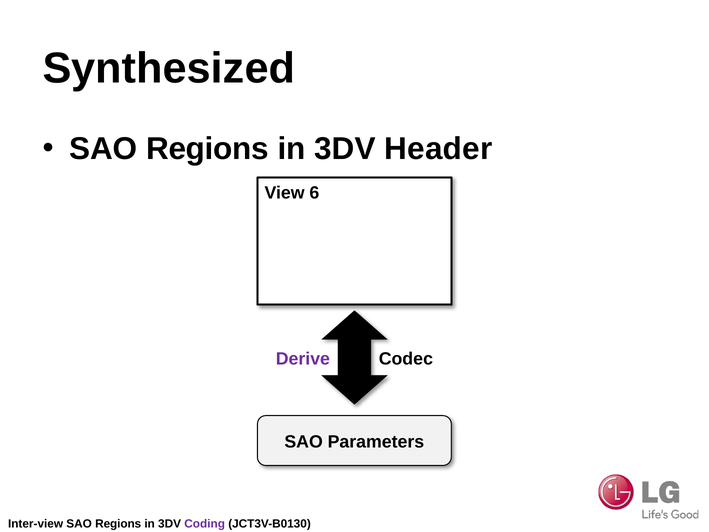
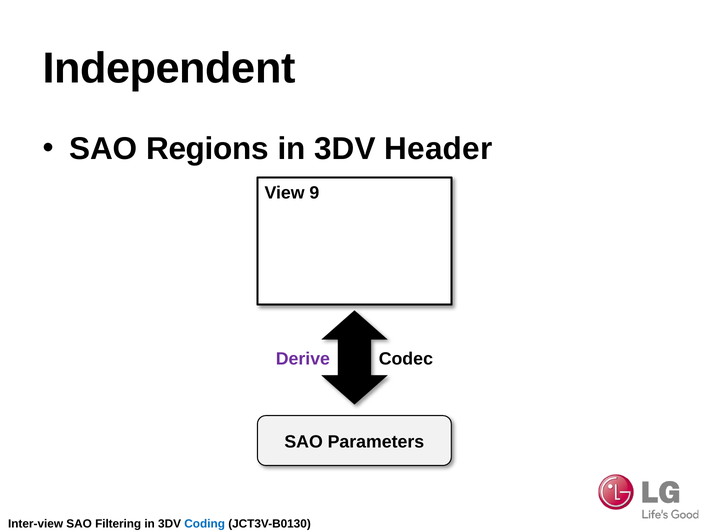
Synthesized: Synthesized -> Independent (169, 69)
6: 6 -> 9 (314, 193)
Regions: Regions -> Filtering (118, 524)
Coding colour: purple -> blue (205, 524)
